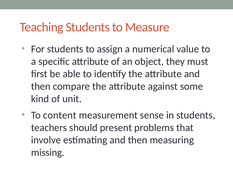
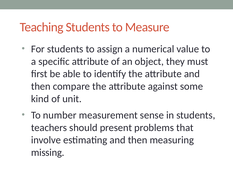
content: content -> number (60, 115)
